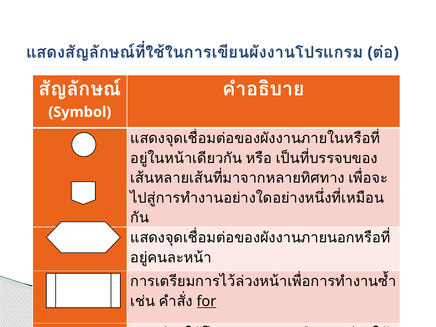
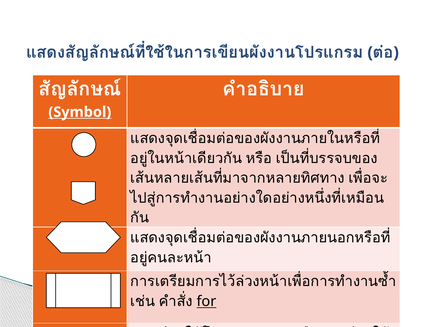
Symbol underline: none -> present (80, 112)
